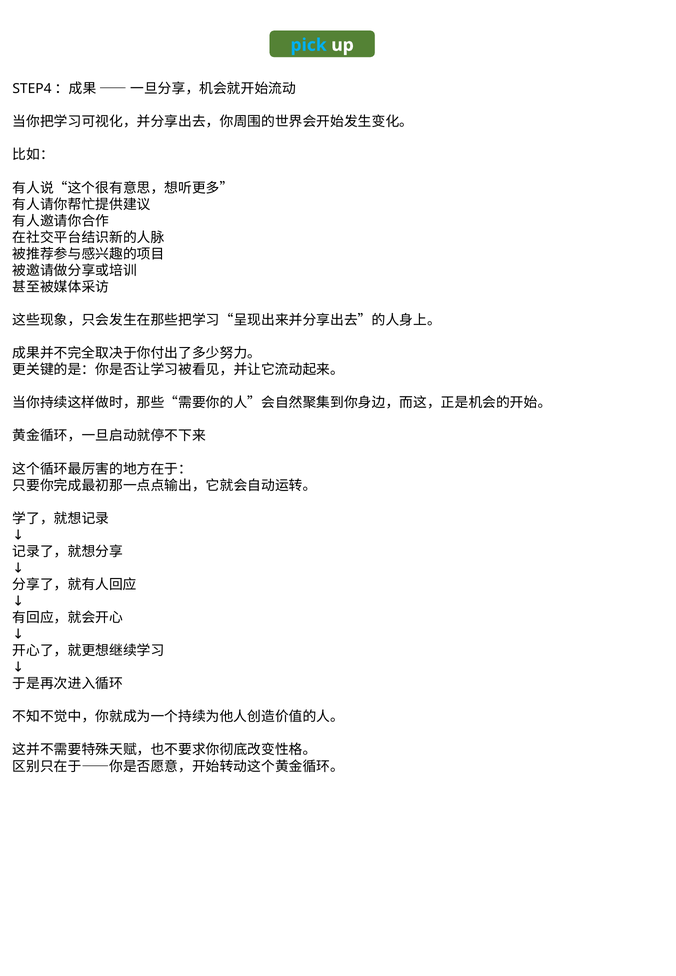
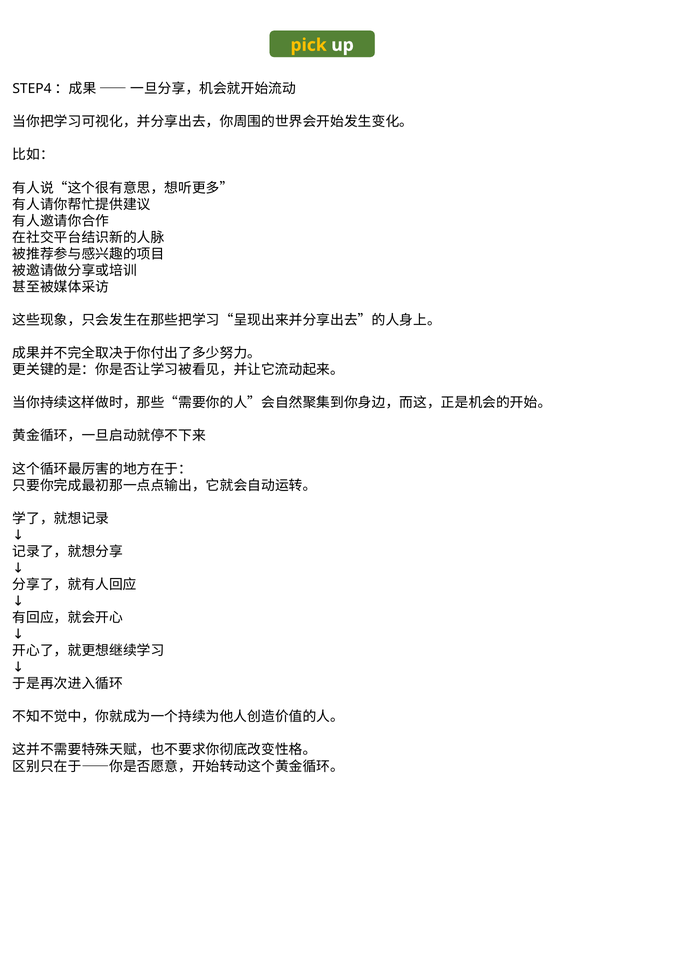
pick colour: light blue -> yellow (309, 45)
